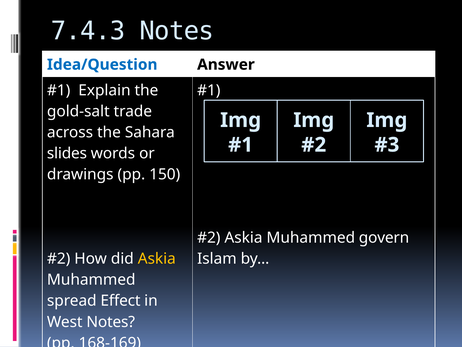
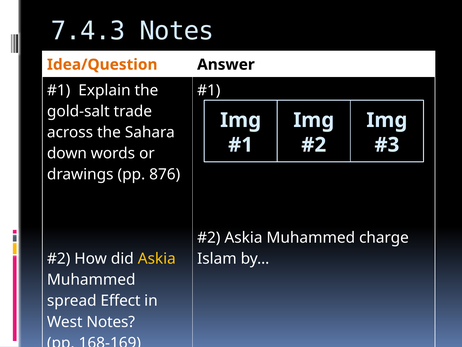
Idea/Question colour: blue -> orange (102, 65)
slides: slides -> down (67, 153)
150: 150 -> 876 (165, 174)
govern: govern -> charge (384, 237)
